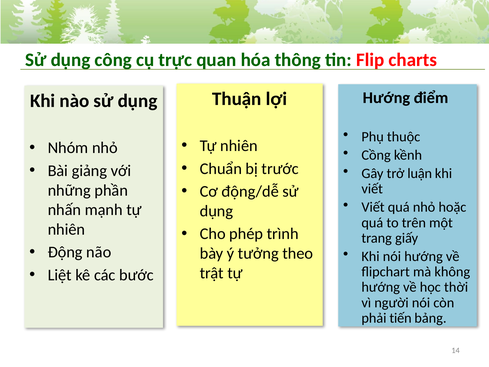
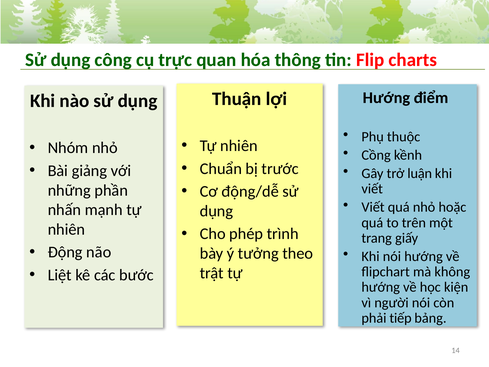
thời: thời -> kiện (456, 287)
tiến: tiến -> tiếp (401, 318)
